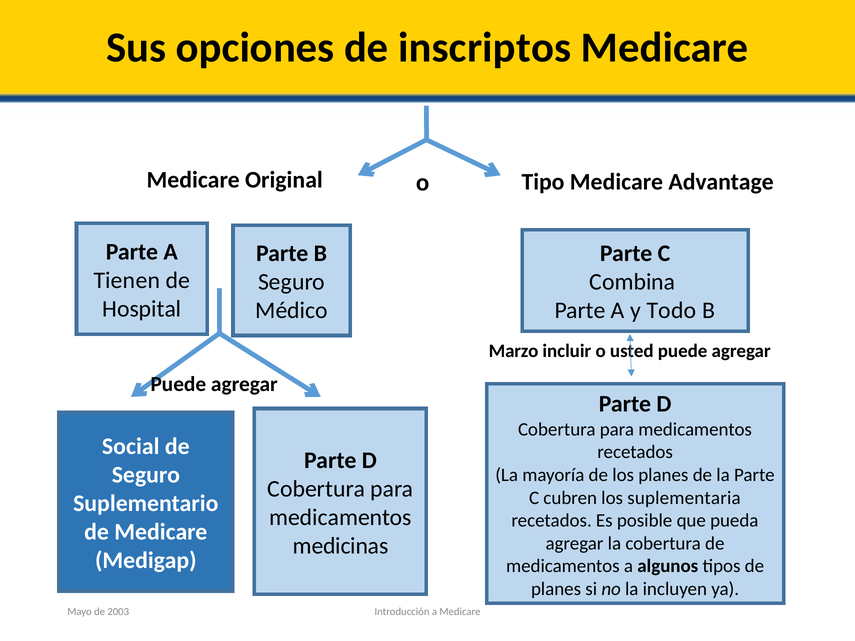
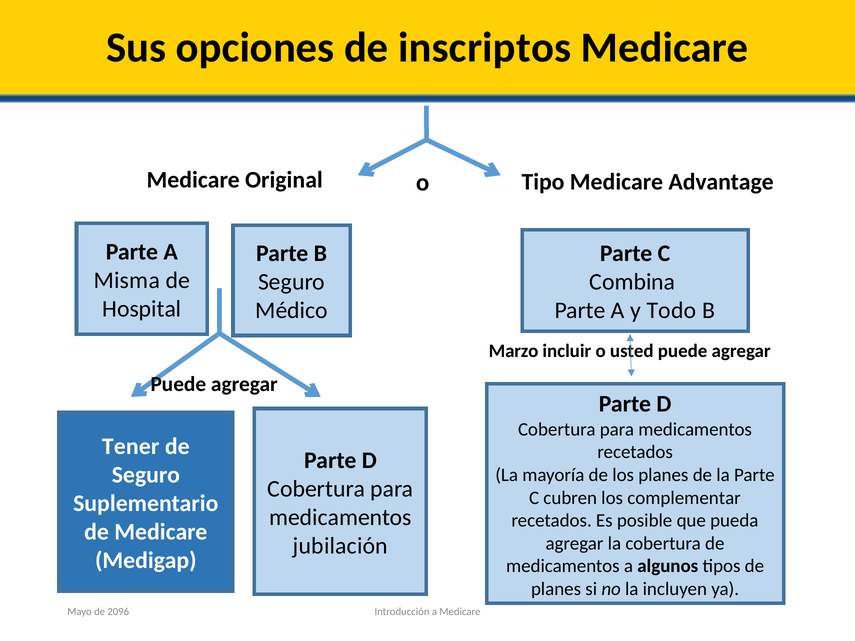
Tienen: Tienen -> Misma (127, 281)
Social: Social -> Tener (131, 447)
suplementaria: suplementaria -> complementar (684, 498)
medicinas: medicinas -> jubilación (340, 546)
2003: 2003 -> 2096 (118, 612)
